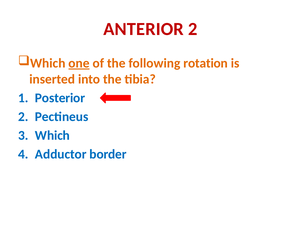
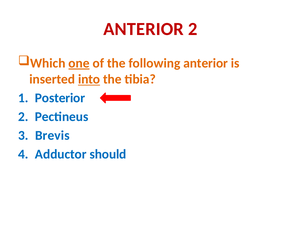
following rotation: rotation -> anterior (206, 63)
into underline: none -> present (89, 79)
Which: Which -> Brevis (52, 135)
border: border -> should (108, 154)
